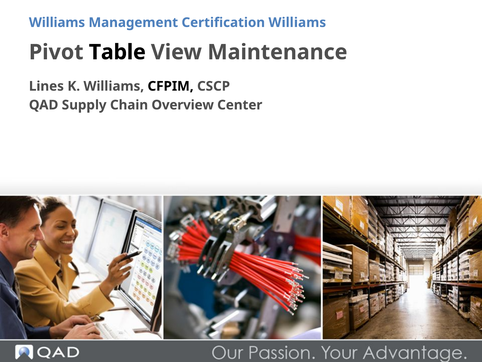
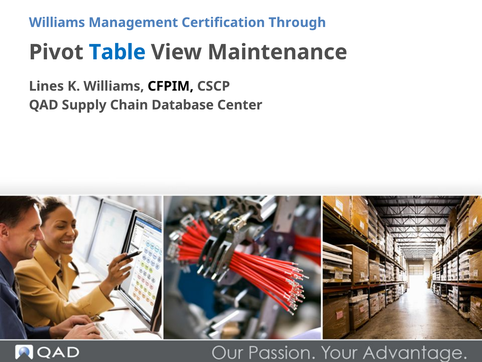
Certification Williams: Williams -> Through (297, 23)
Table colour: black -> blue (117, 52)
Overview: Overview -> Database (183, 105)
